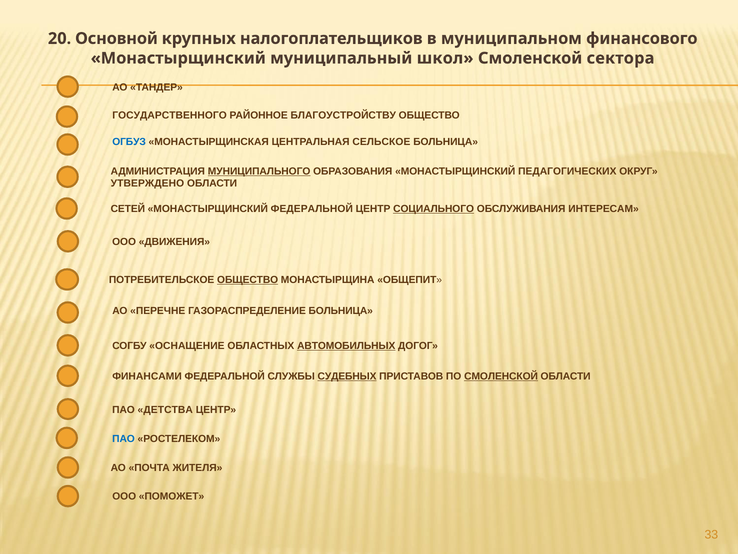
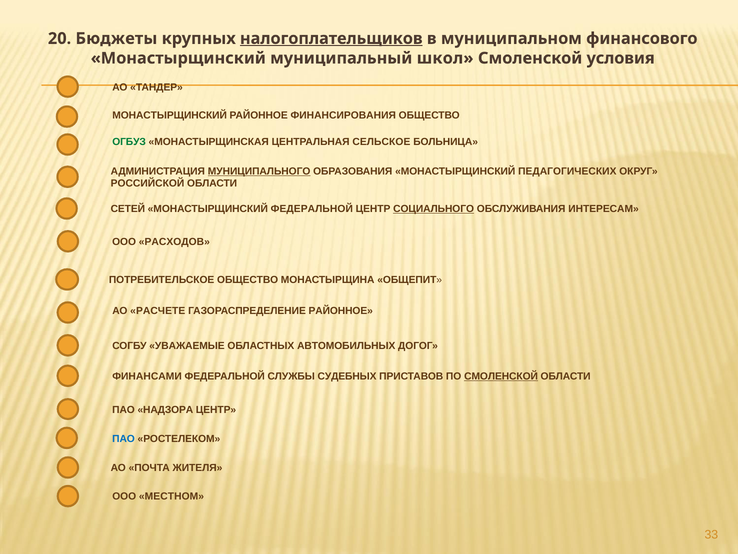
Основной: Основной -> Бюджеты (116, 38)
налогоплательщиков underline: none -> present (331, 38)
сектора: сектора -> условия (621, 58)
ГОСУДАРСТВЕННОГО: ГОСУДАРСТВЕННОГО -> МОНАСТЫРЩИНСКИЙ (170, 115)
БЛАГОУСТРОЙСТВУ: БЛАГОУСТРОЙСТВУ -> ФИНАНСИРОВАНИЯ (343, 115)
ОГБУЗ colour: blue -> green (129, 142)
УТВЕРЖДЕНО: УТВЕРЖДЕНО -> РОССИЙСКОЙ (147, 183)
ДВИЖЕНИЯ: ДВИЖЕНИЯ -> РАСХОДОВ (174, 242)
ОБЩЕСТВО underline: present -> none (248, 279)
ПЕРЕЧНЕ: ПЕРЕЧНЕ -> РАСЧЕТЕ (158, 310)
ГАЗОРАСПРЕДЕЛЕНИЕ БОЛЬНИЦА: БОЛЬНИЦА -> РАЙОННОЕ (341, 310)
ОСНАЩЕНИЕ: ОСНАЩЕНИЕ -> УВАЖАЕМЫЕ (187, 345)
АВТОМОБИЛЬНЫХ underline: present -> none (346, 345)
СУДЕБНЫХ underline: present -> none (347, 376)
ДЕТСТВА: ДЕТСТВА -> НАДЗОРА (165, 409)
ПОМОЖЕТ: ПОМОЖЕТ -> МЕСТНОМ (171, 496)
